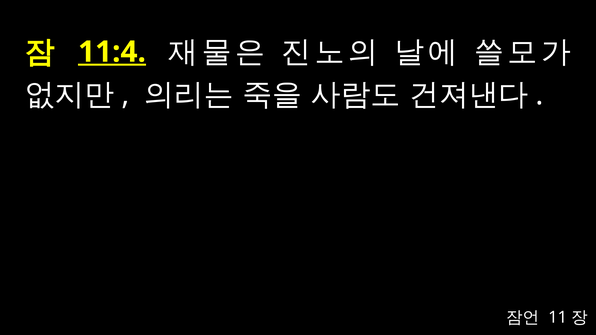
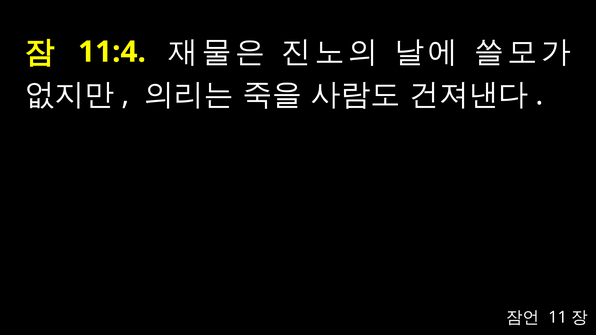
11:4 underline: present -> none (112, 52)
